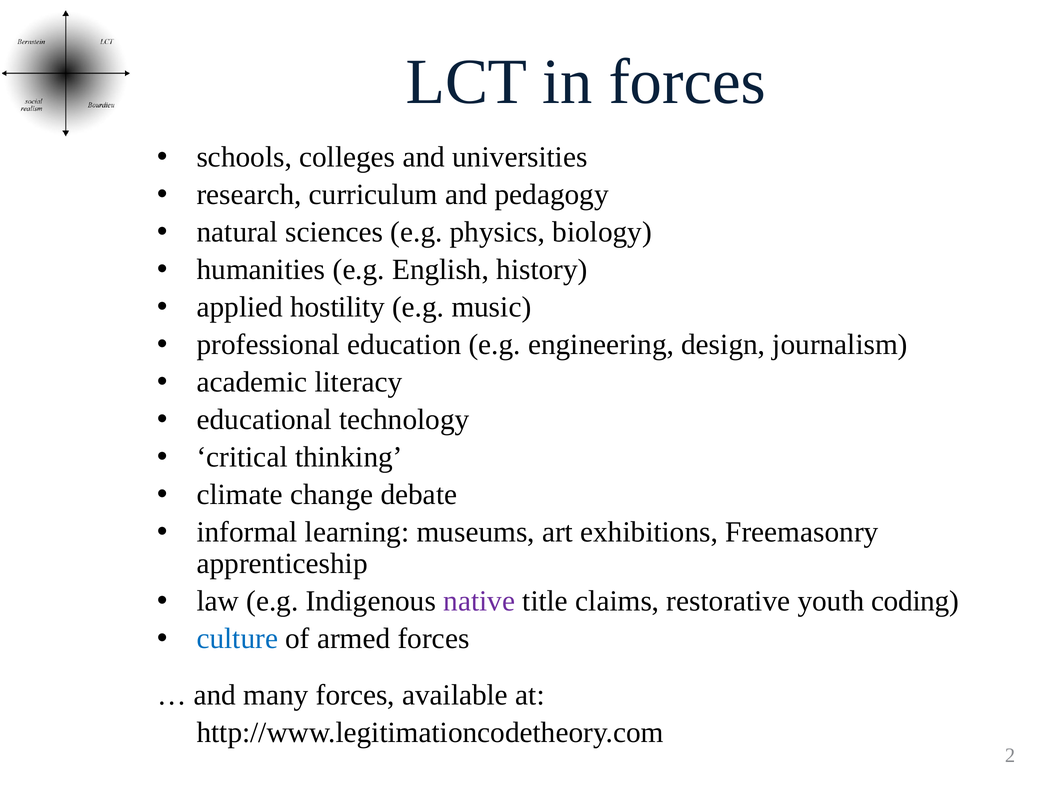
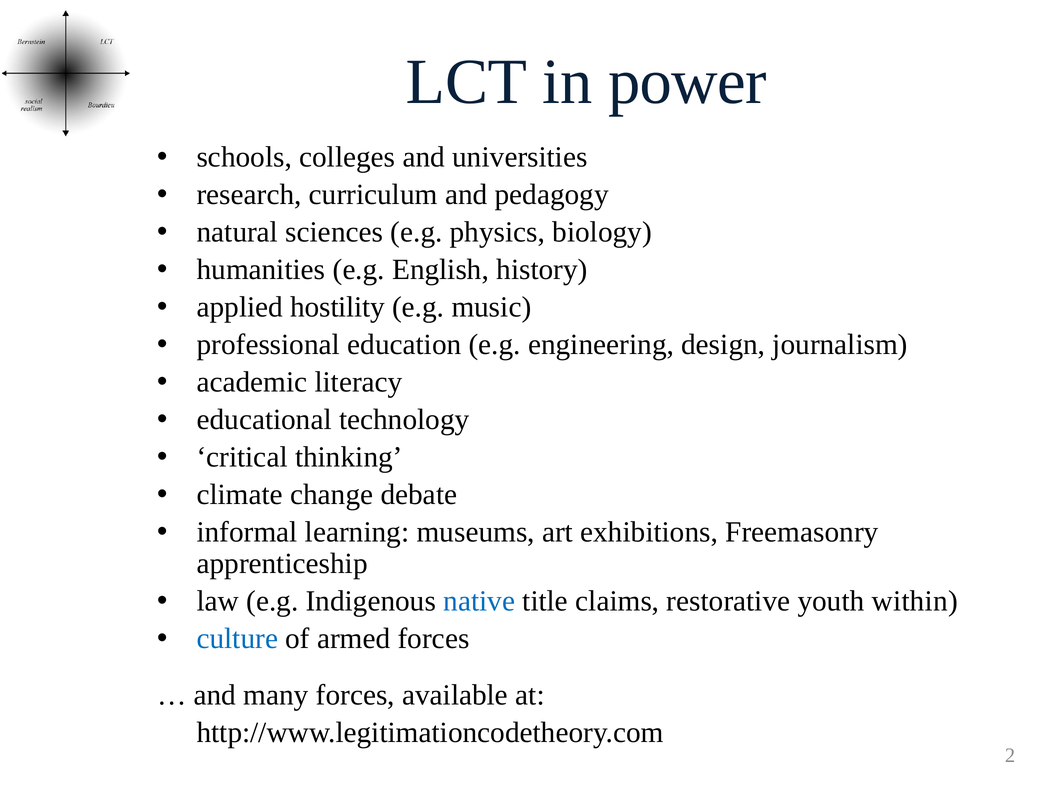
in forces: forces -> power (688, 82)
native colour: purple -> blue (479, 601)
coding: coding -> within (915, 601)
